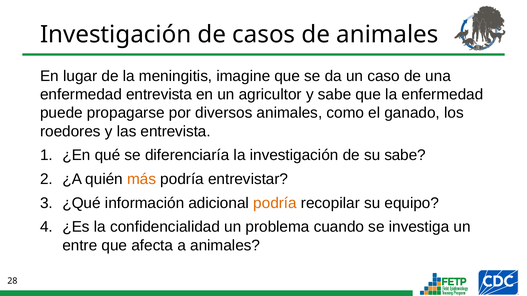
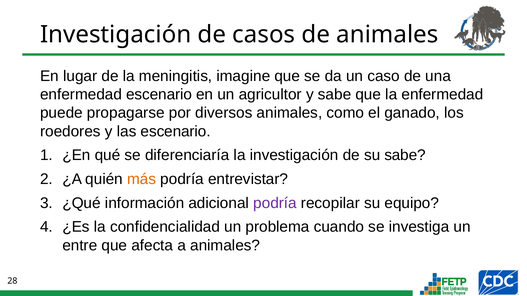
enfermedad entrevista: entrevista -> escenario (159, 95)
las entrevista: entrevista -> escenario (176, 132)
podría colour: orange -> purple (275, 203)
